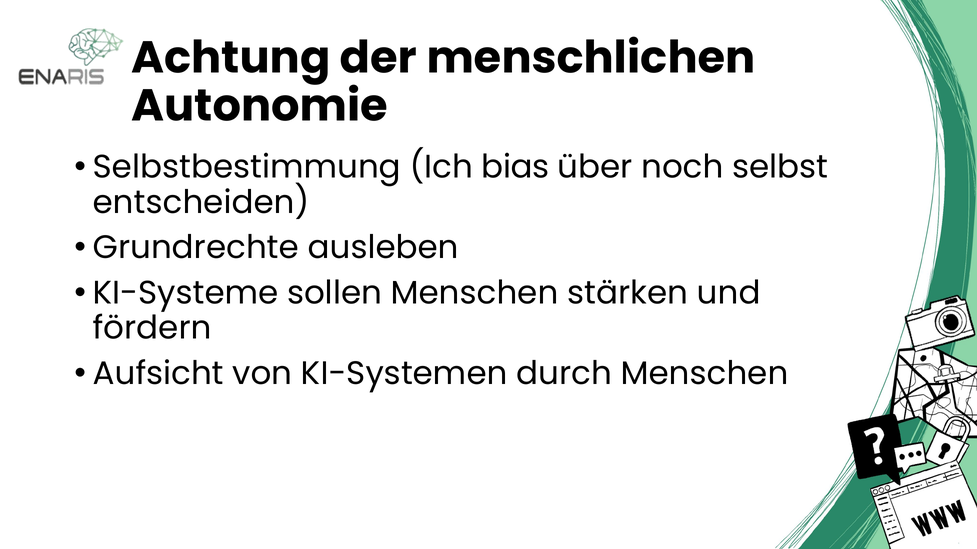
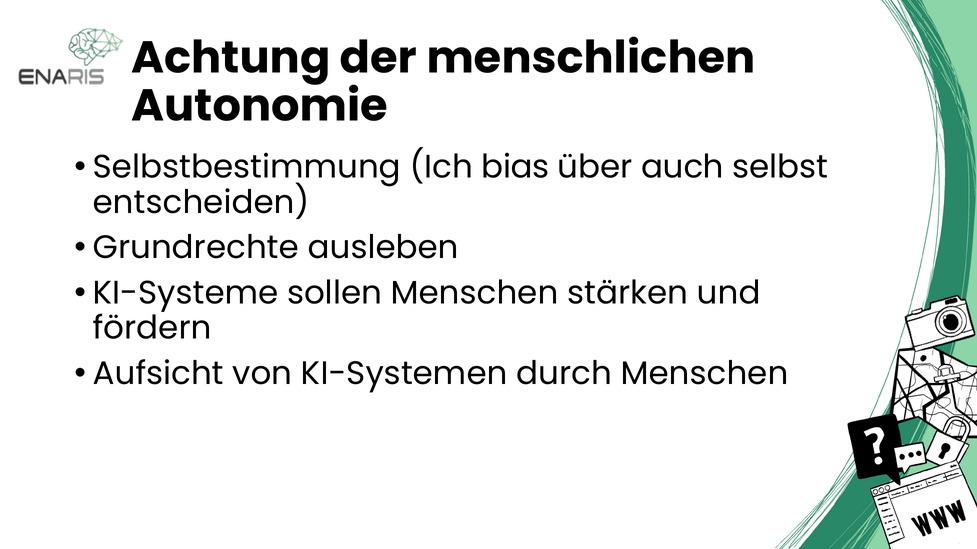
noch: noch -> auch (683, 167)
